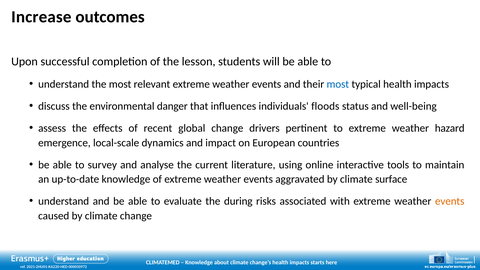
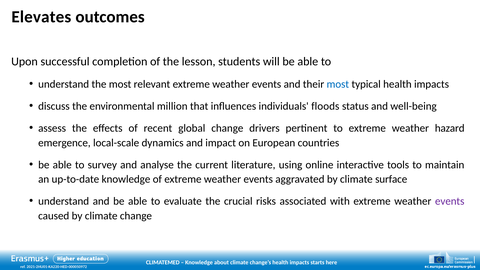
Increase: Increase -> Elevates (41, 17)
danger: danger -> million (172, 106)
during: during -> crucial (238, 201)
events colour: orange -> purple (450, 201)
